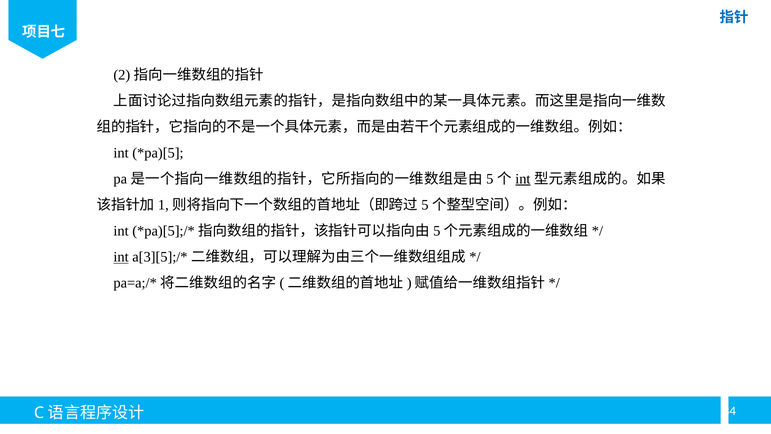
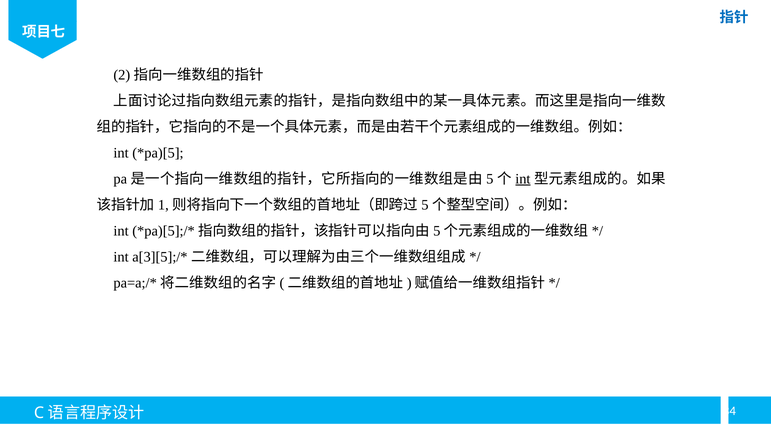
int underline: present -> none (121, 257)
